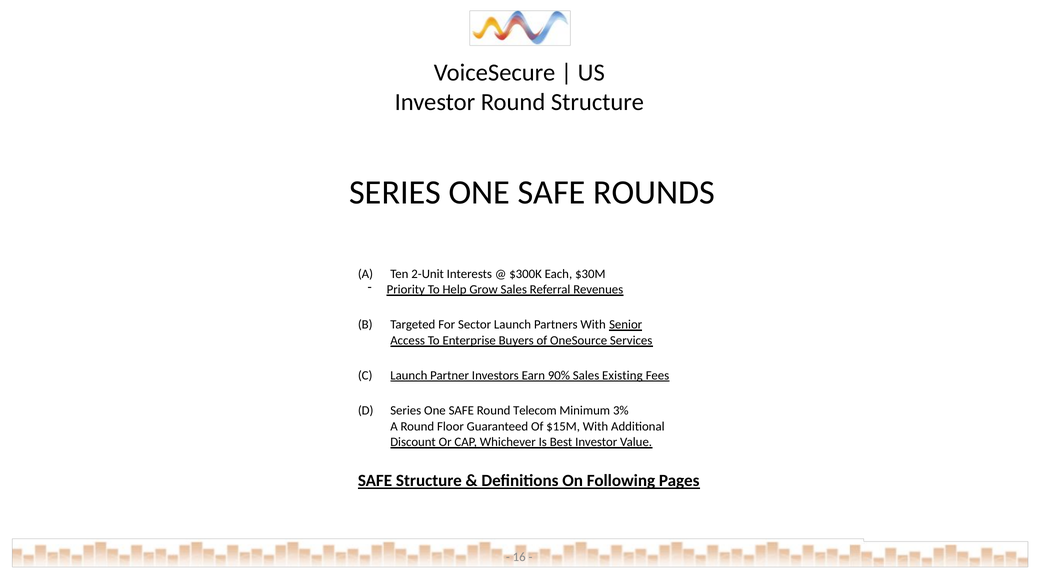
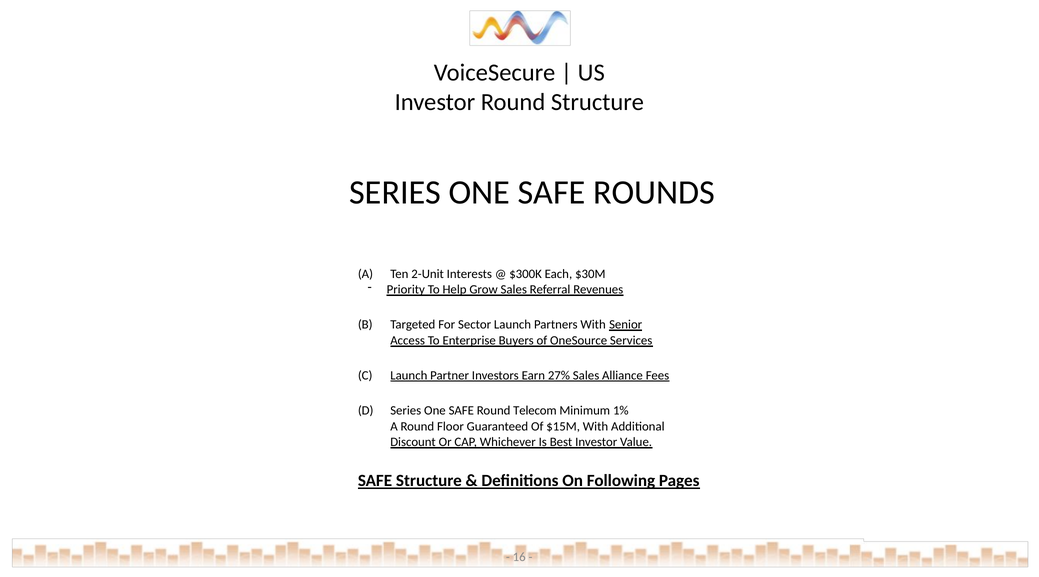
90%: 90% -> 27% (559, 376)
Existing: Existing -> Alliance (622, 376)
3%: 3% -> 1% (621, 411)
